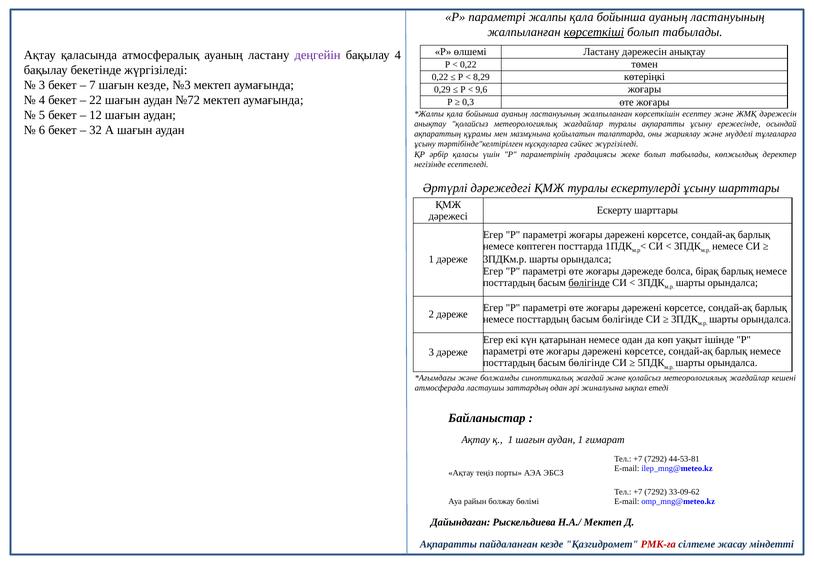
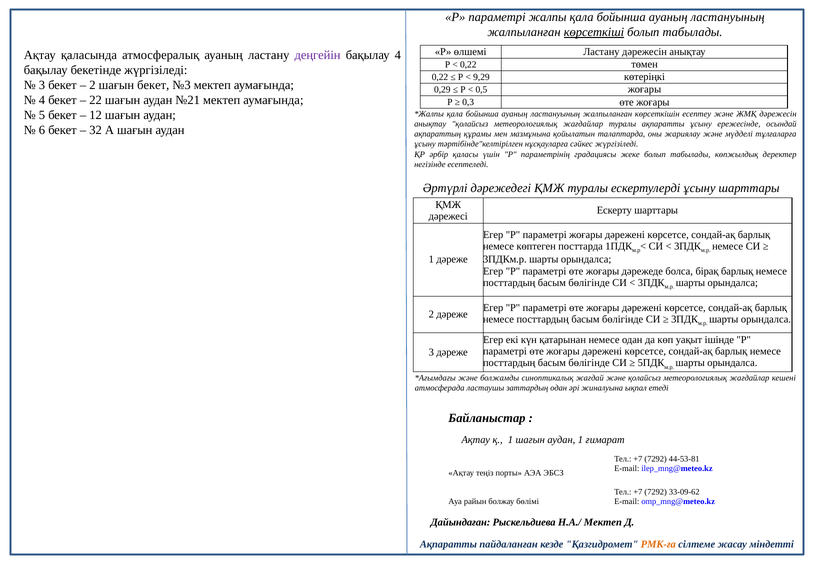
8,29: 8,29 -> 9,29 (481, 77)
7: 7 -> 2 (92, 85)
шағын кезде: кезде -> бекет (153, 85)
9,6: 9,6 -> 0,5 (481, 89)
№72: №72 -> №21 (188, 100)
бөлігінде underline: present -> none (589, 282)
РМК-ға colour: red -> orange (658, 544)
